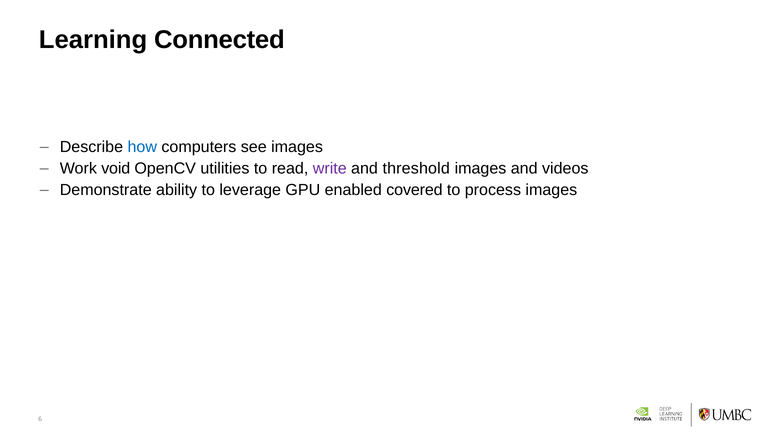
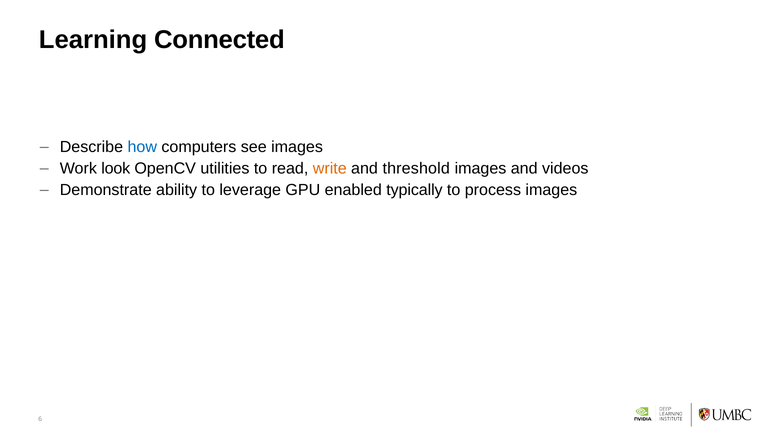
void: void -> look (116, 169)
write colour: purple -> orange (330, 169)
covered: covered -> typically (414, 190)
